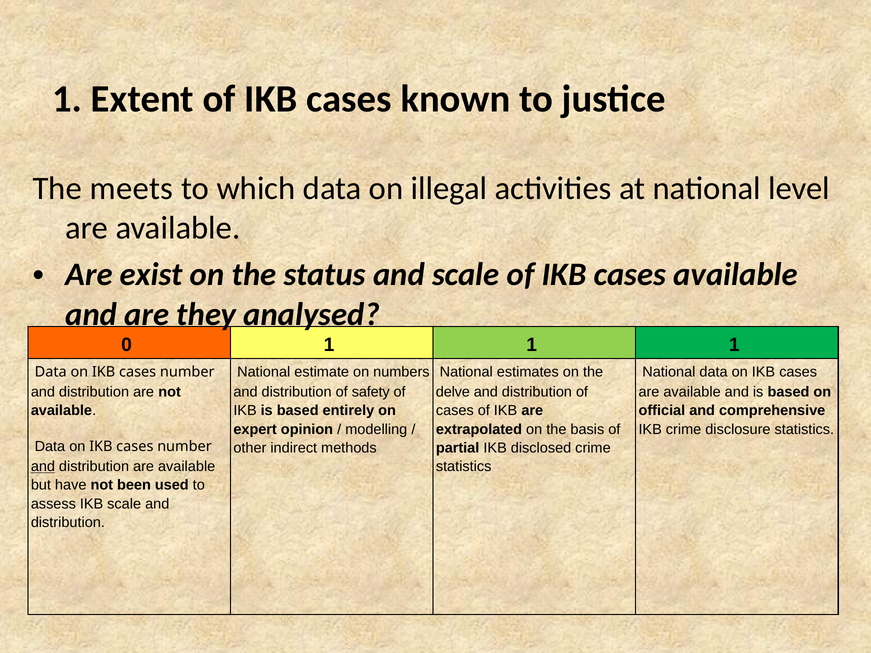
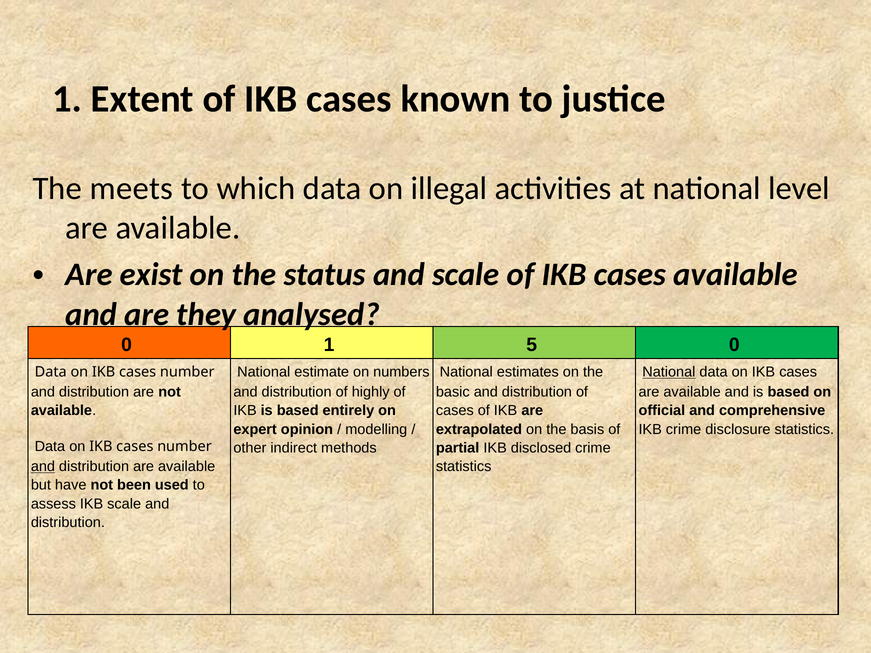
1: 1 -> 5 (532, 345)
1: 1 -> 0 (734, 345)
National underline: none -> present (669, 372)
safety: safety -> highly (371, 392)
delve: delve -> basic (453, 392)
